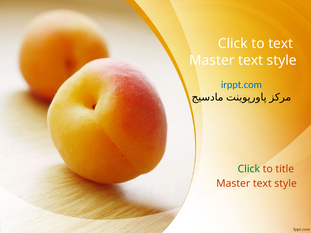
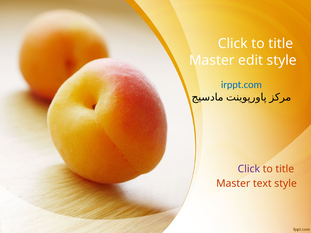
text: text -> title (281, 44)
text: text -> edit (251, 60)
Click colour: green -> purple (249, 169)
